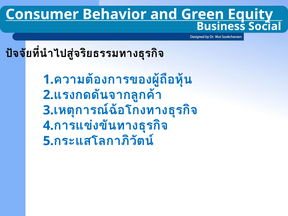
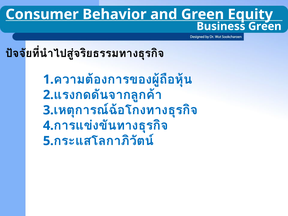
Business Social: Social -> Green (265, 26)
